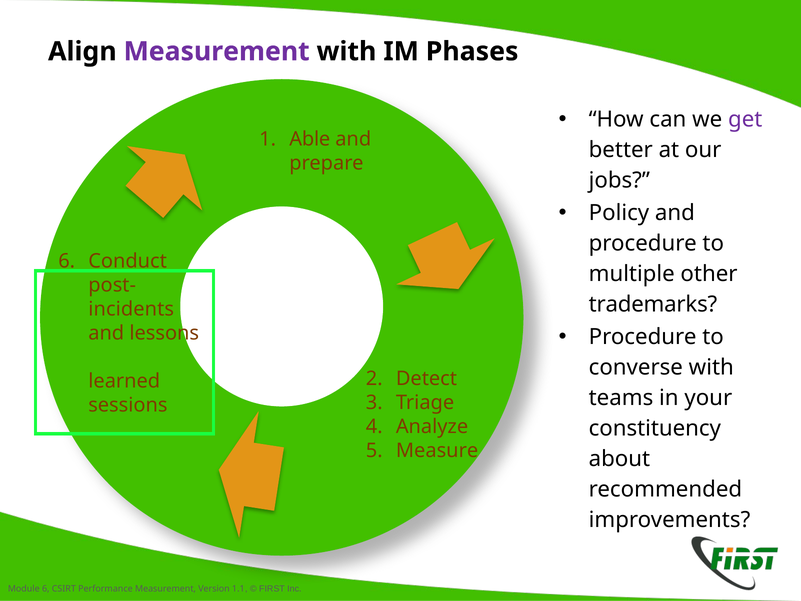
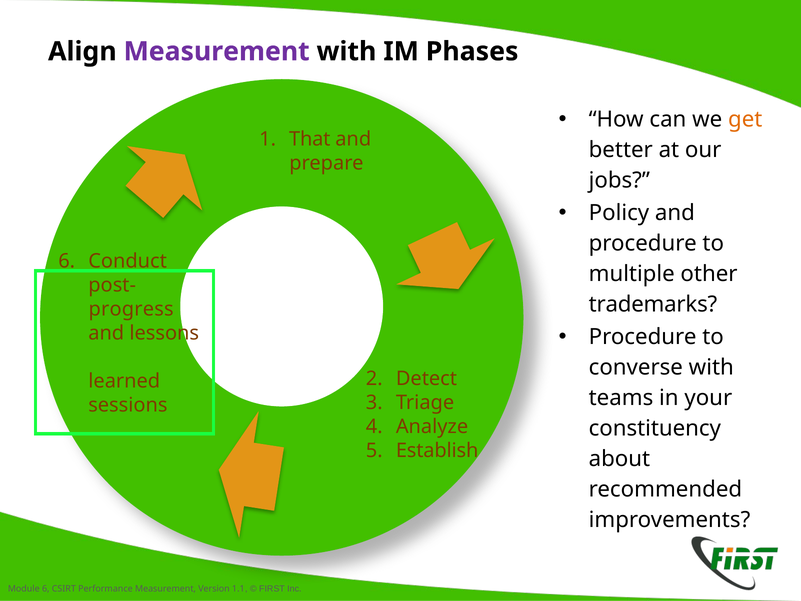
get colour: purple -> orange (745, 119)
Able: Able -> That (310, 139)
incidents: incidents -> progress (131, 309)
Measure: Measure -> Establish (437, 451)
